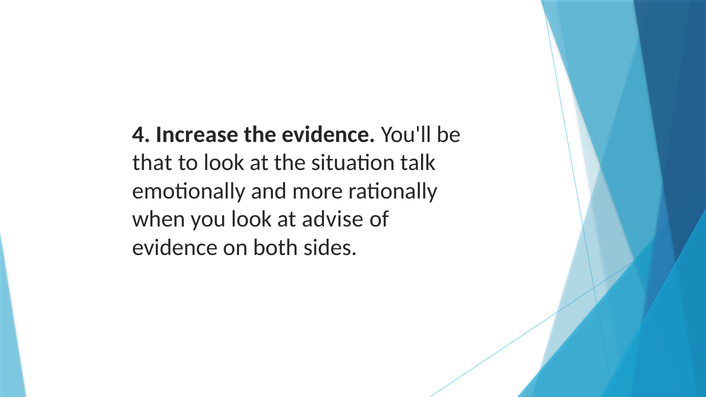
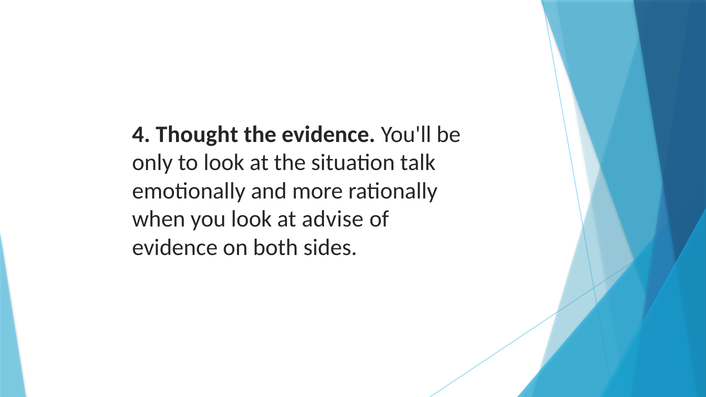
Increase: Increase -> Thought (197, 134)
that: that -> only (152, 163)
